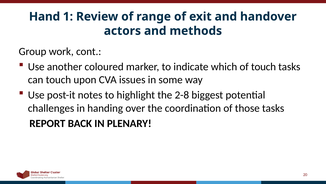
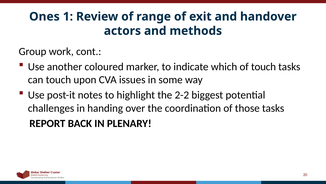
Hand: Hand -> Ones (44, 17)
2-8: 2-8 -> 2-2 (182, 95)
